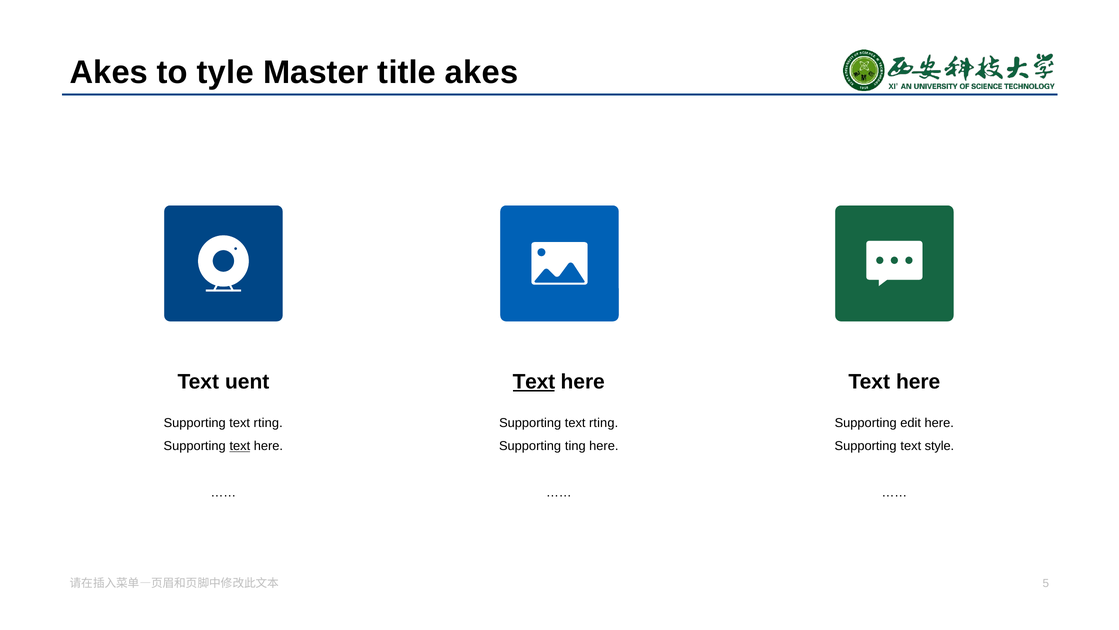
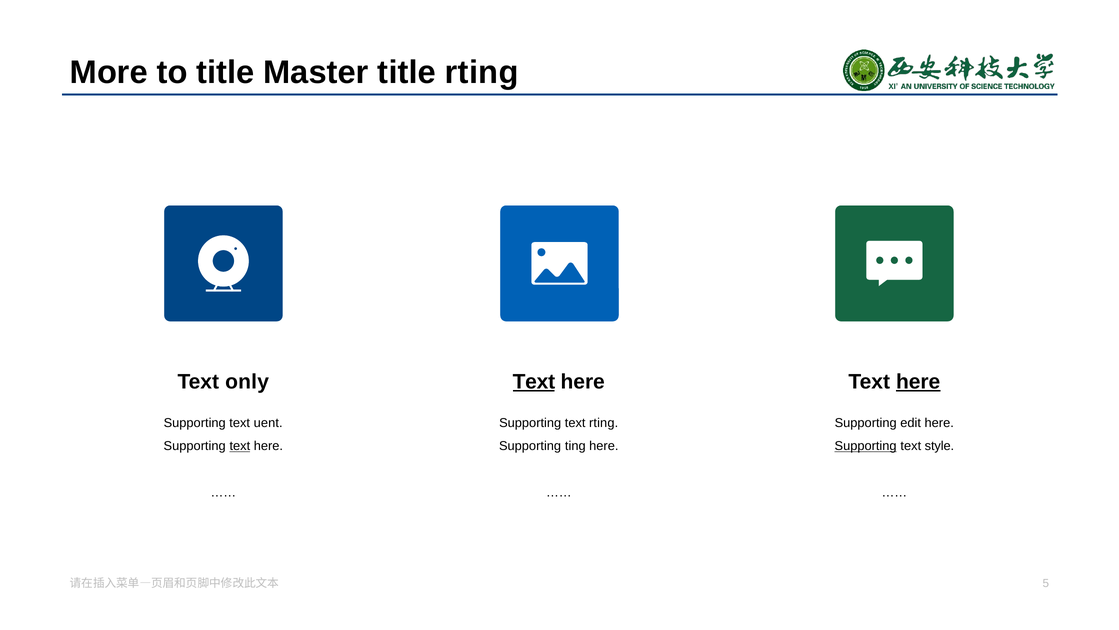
Akes: Akes -> More (109, 72)
tyle: tyle -> title (225, 72)
itle akes: akes -> rting (482, 72)
uent: uent -> only (247, 381)
here underline: none -> present (918, 381)
rting: rting -> uent (268, 423)
Supporting underline: none -> present (866, 446)
